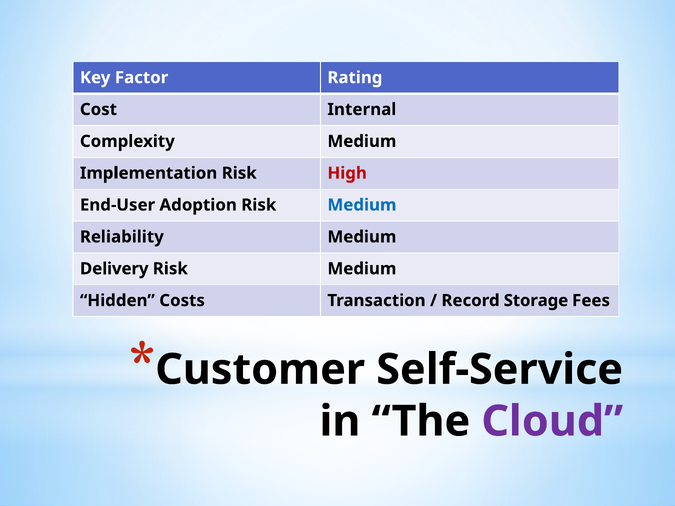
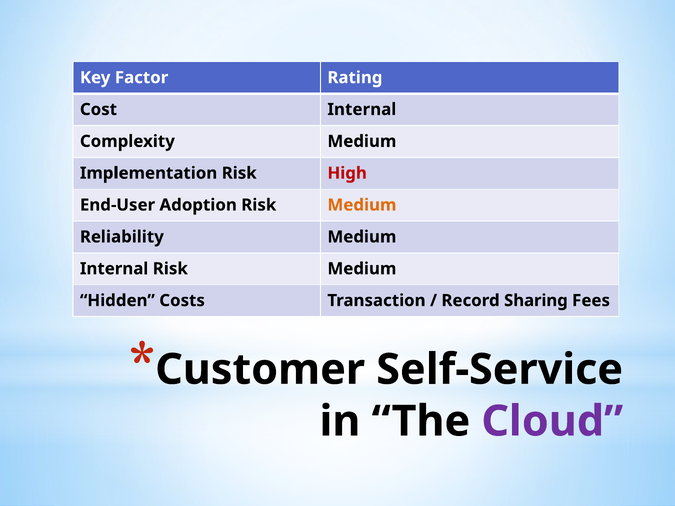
Medium colour: blue -> orange (362, 205)
Delivery: Delivery -> Internal (114, 269)
Storage: Storage -> Sharing (536, 301)
